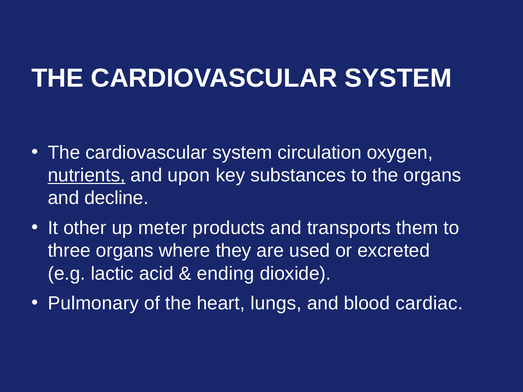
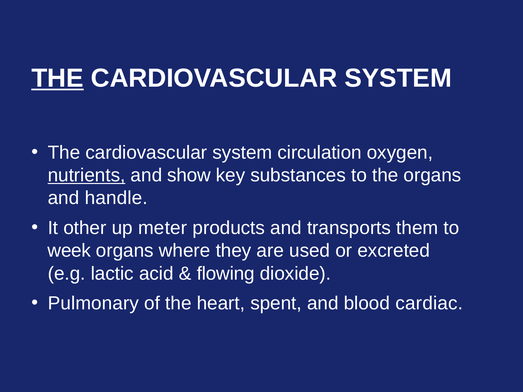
THE underline: none -> present (57, 78)
upon: upon -> show (189, 176)
decline: decline -> handle (116, 198)
three: three -> week (69, 251)
ending: ending -> flowing (226, 274)
lungs: lungs -> spent (276, 304)
